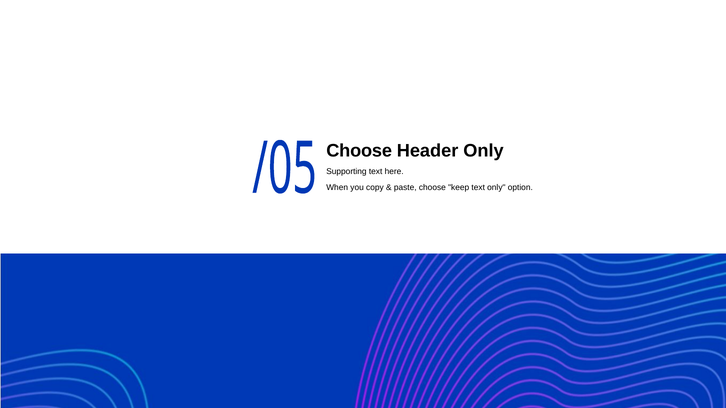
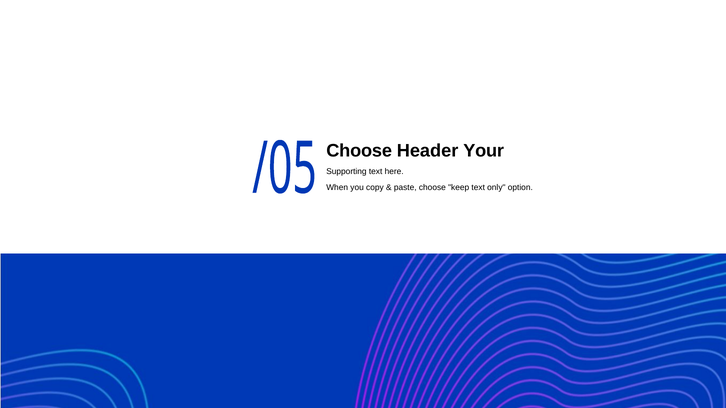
Header Only: Only -> Your (484, 151)
